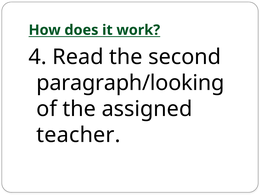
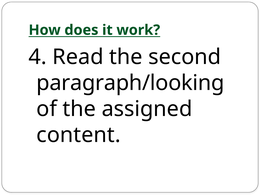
teacher: teacher -> content (78, 135)
